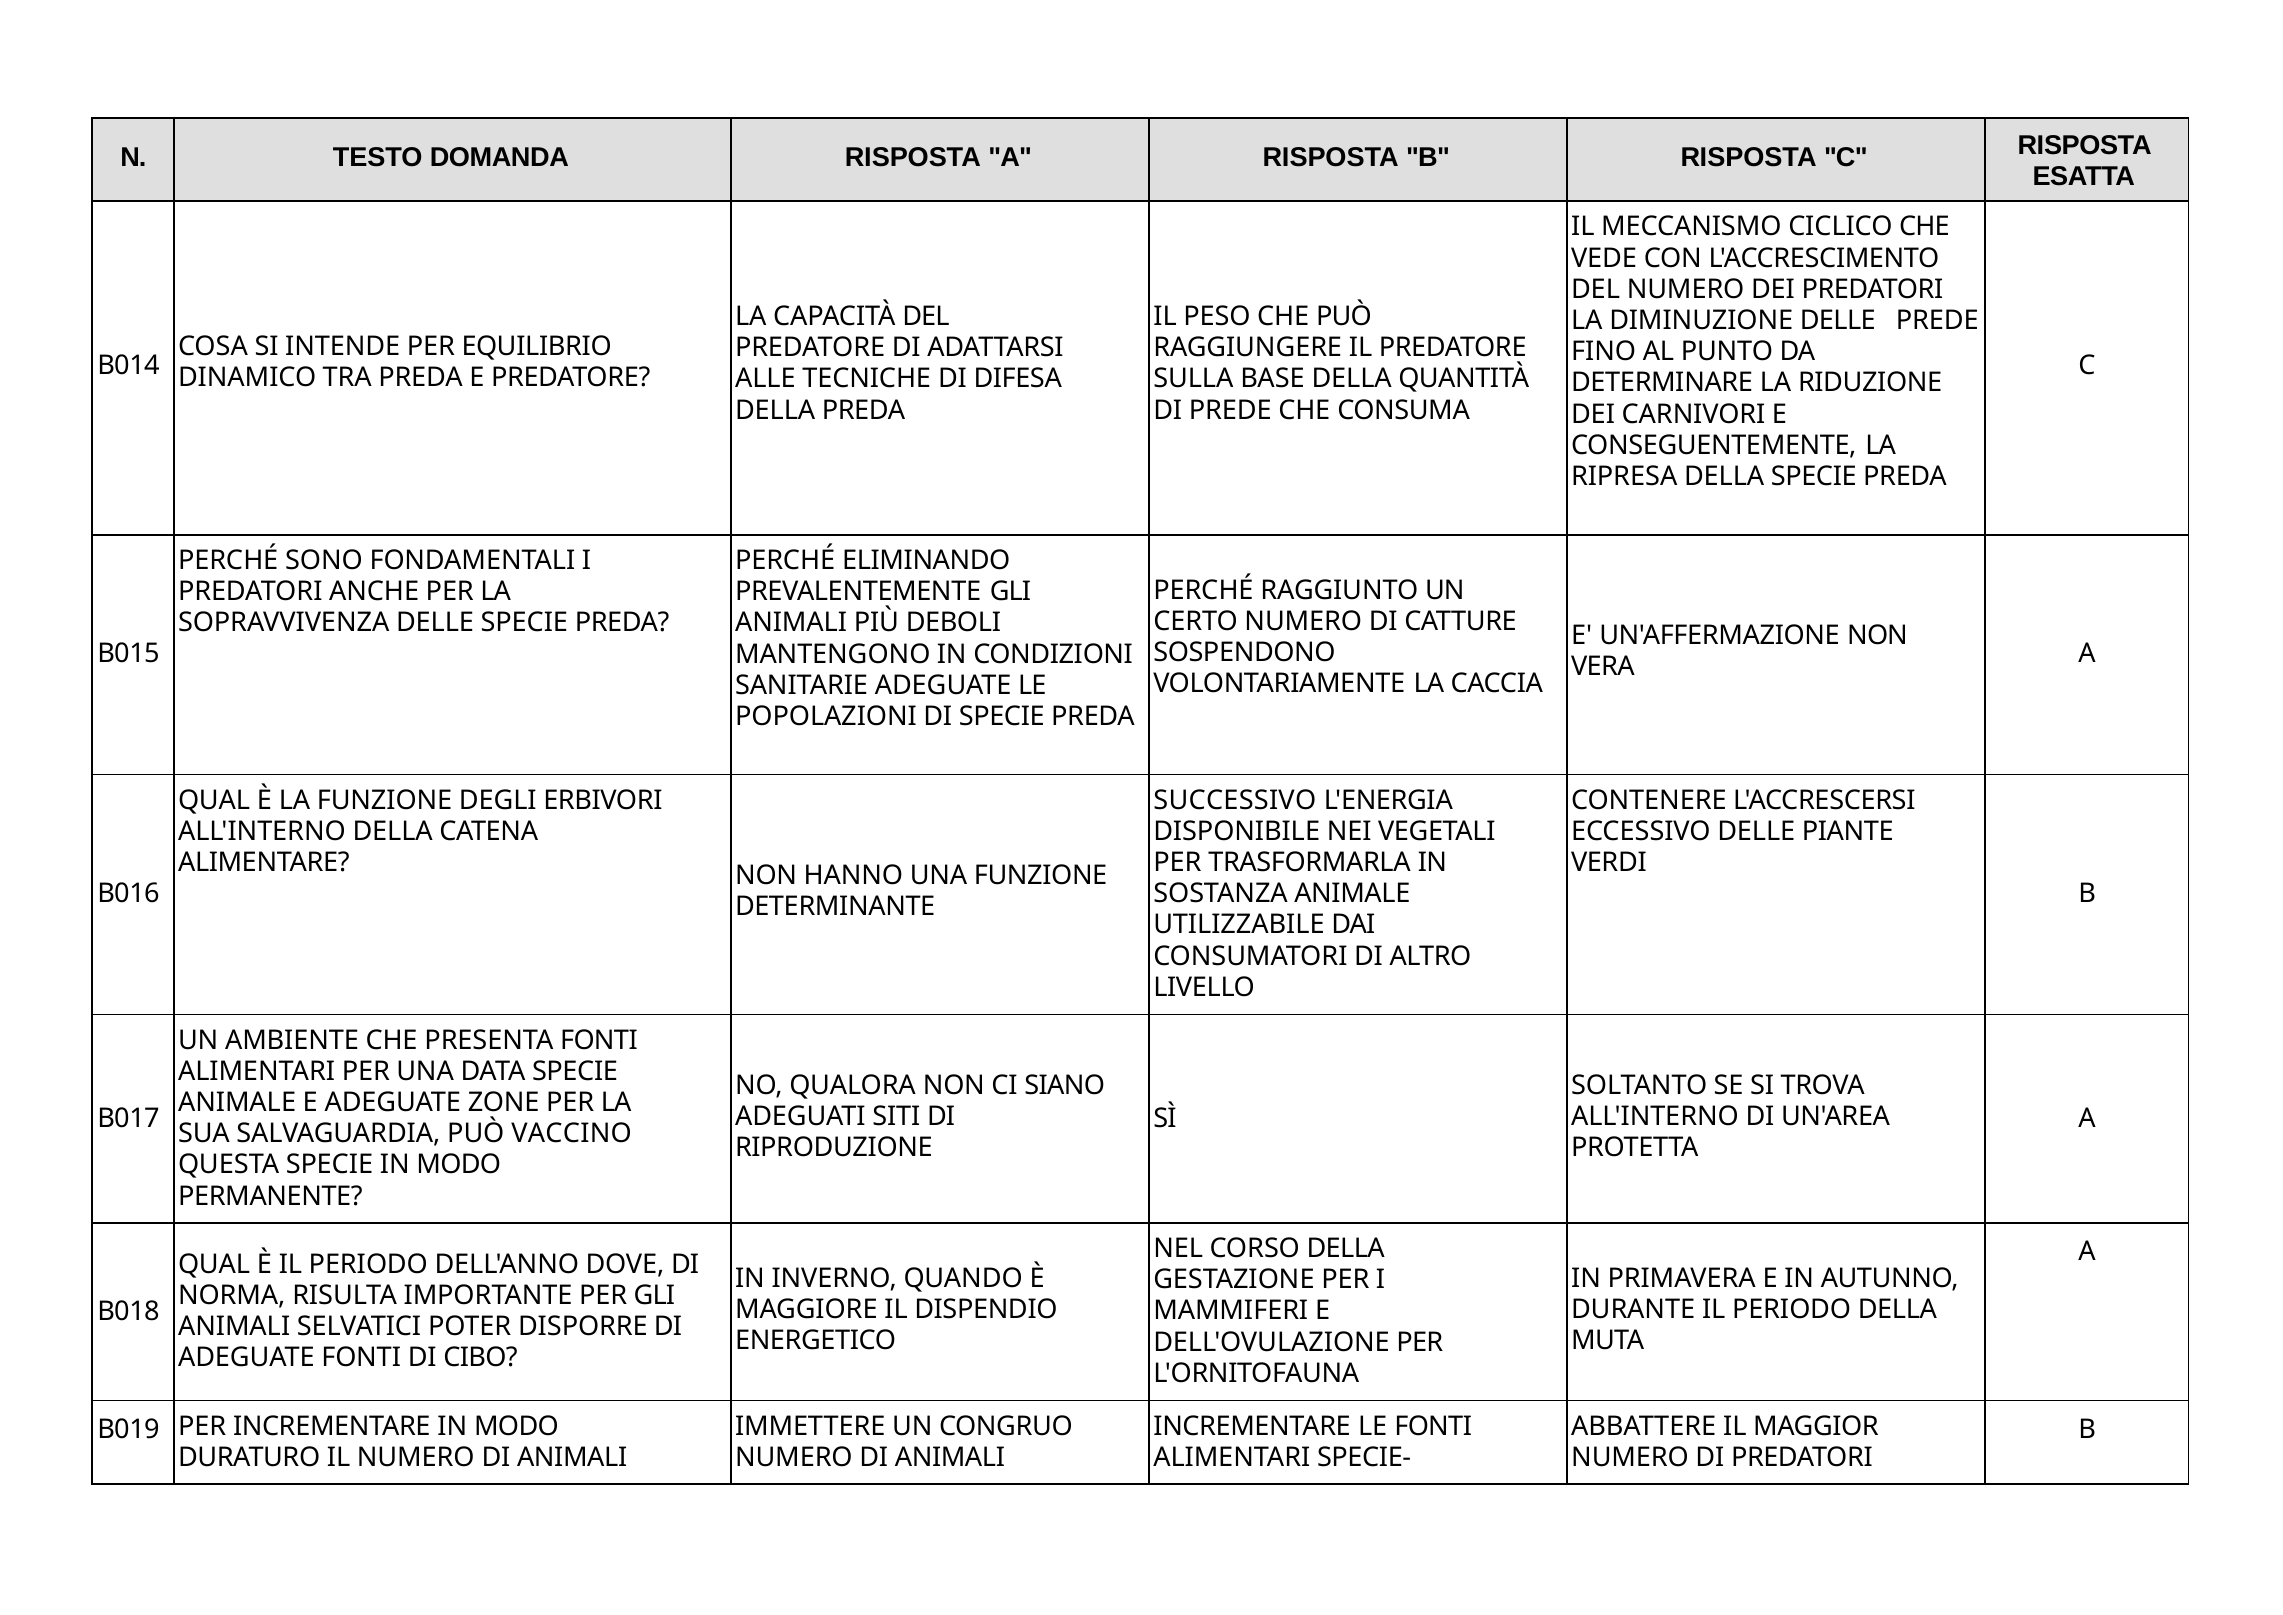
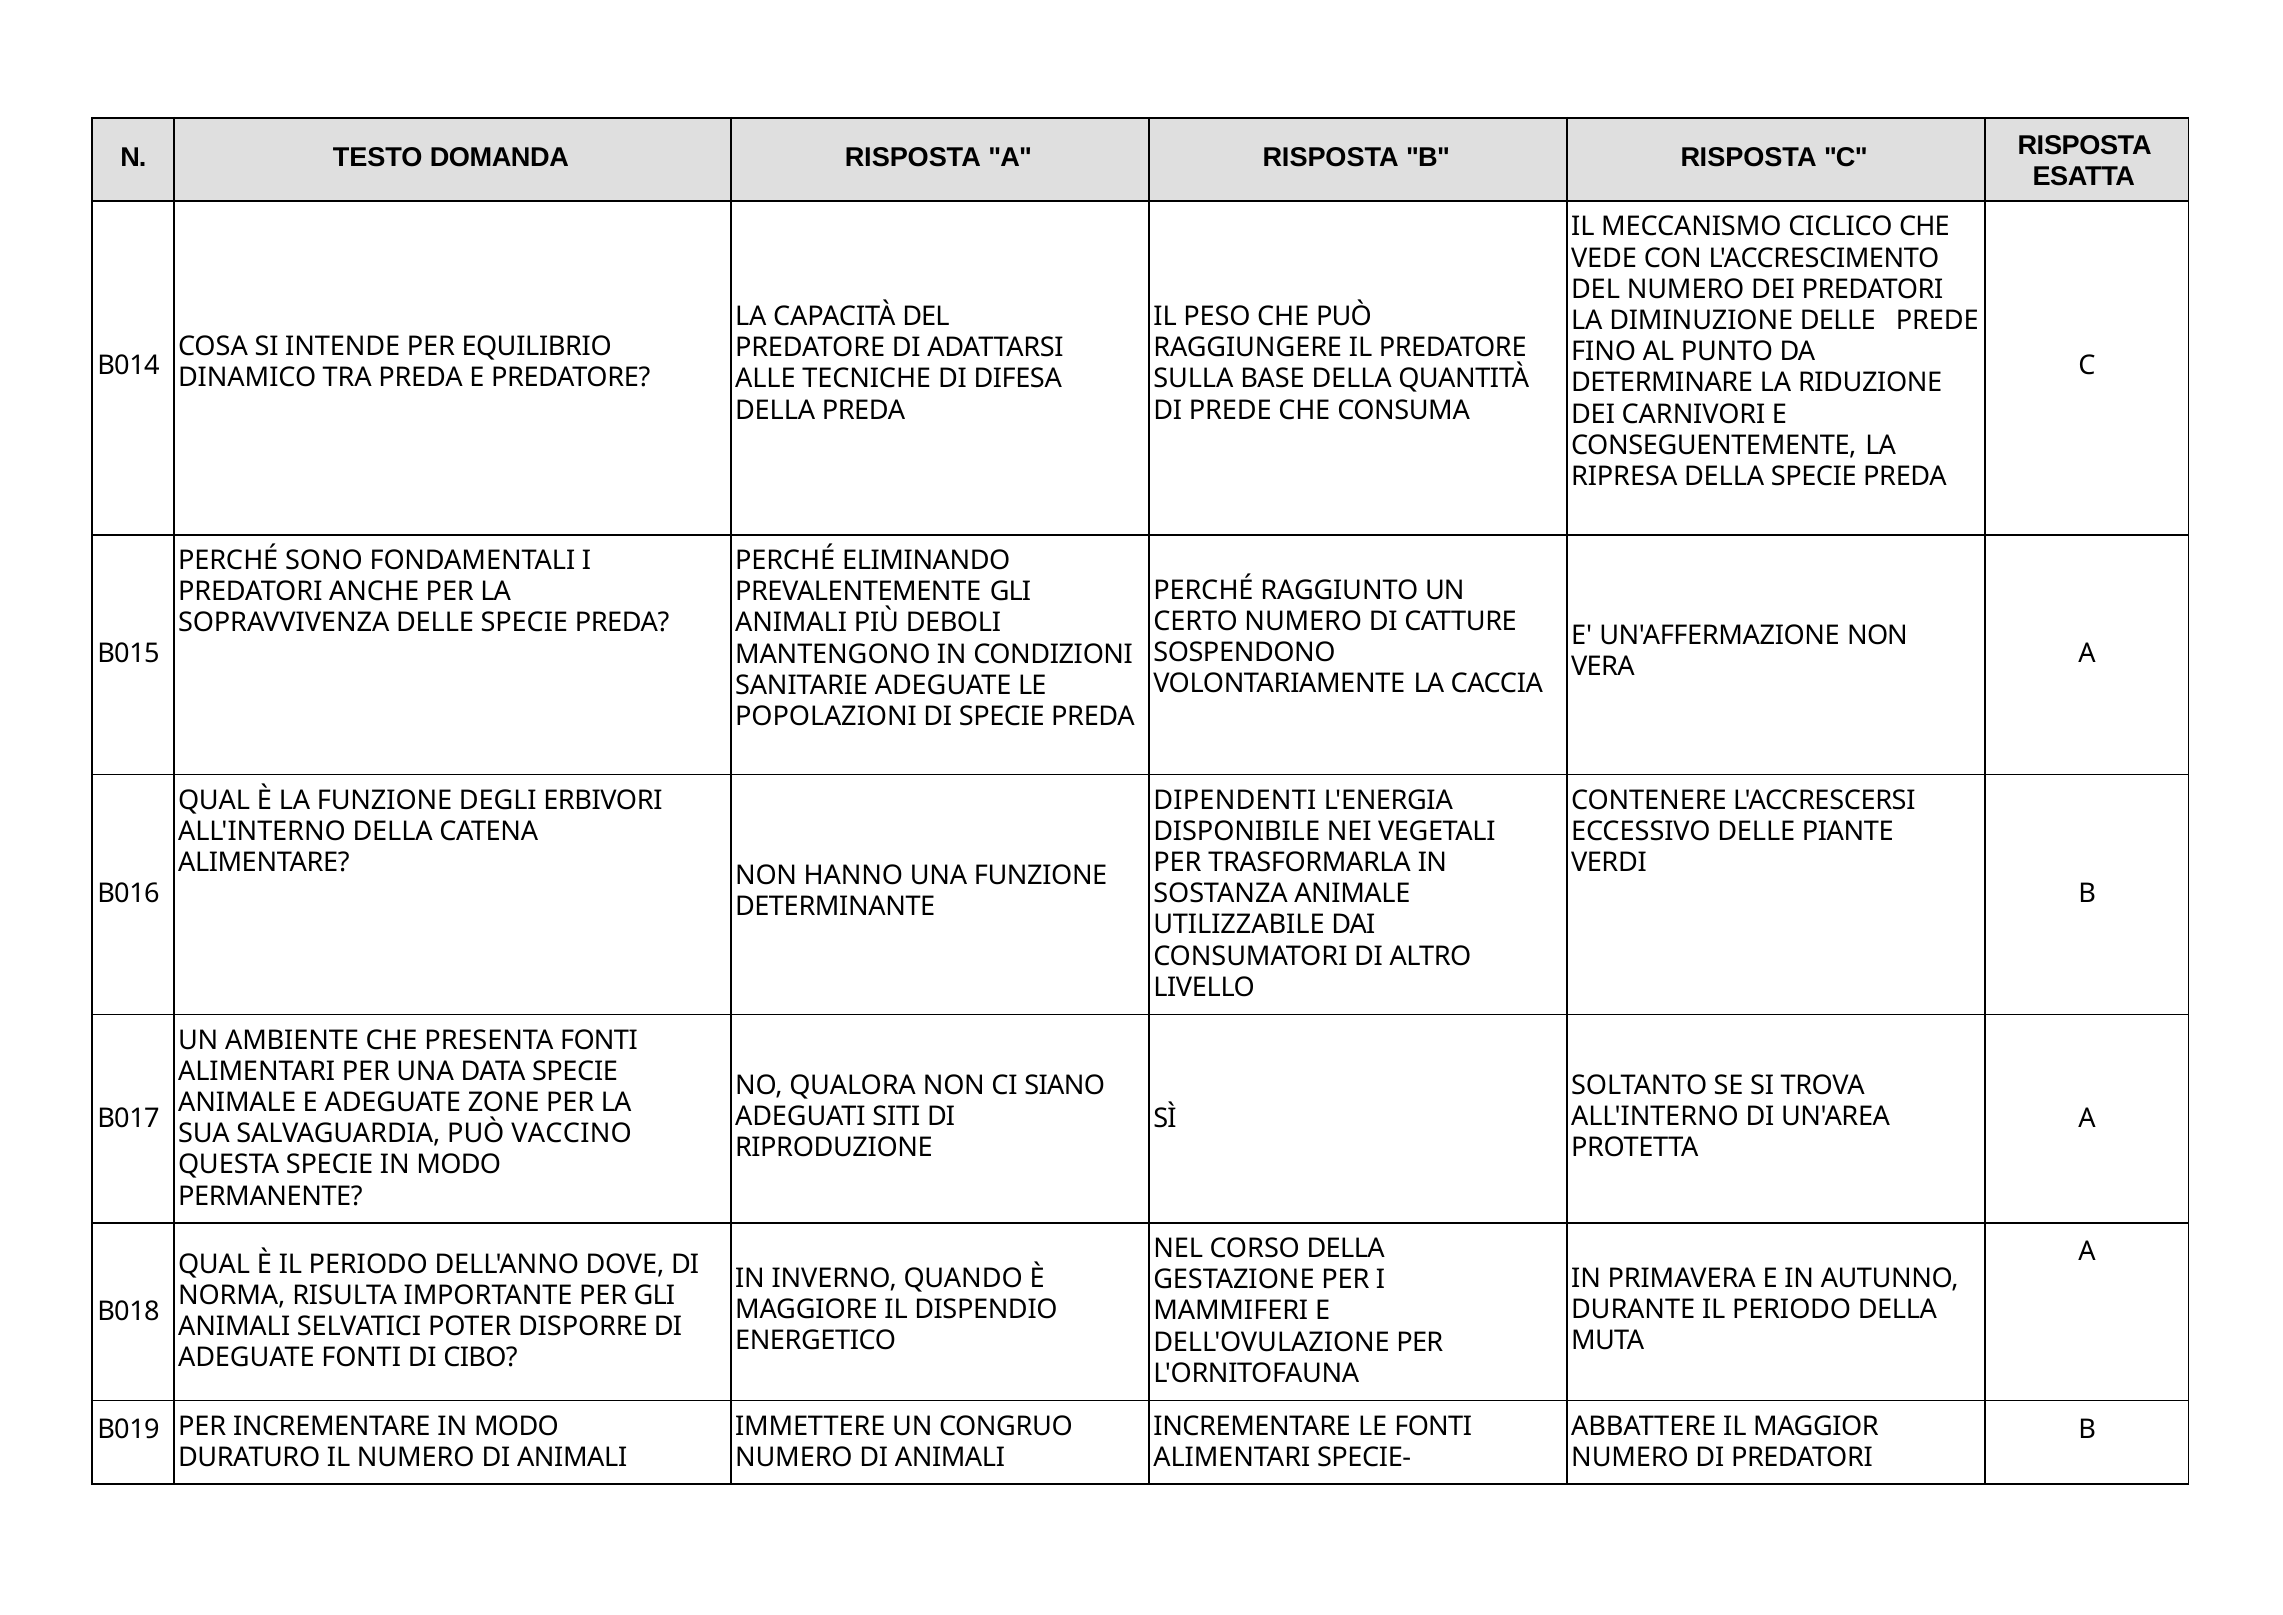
SUCCESSIVO: SUCCESSIVO -> DIPENDENTI (1235, 800)
